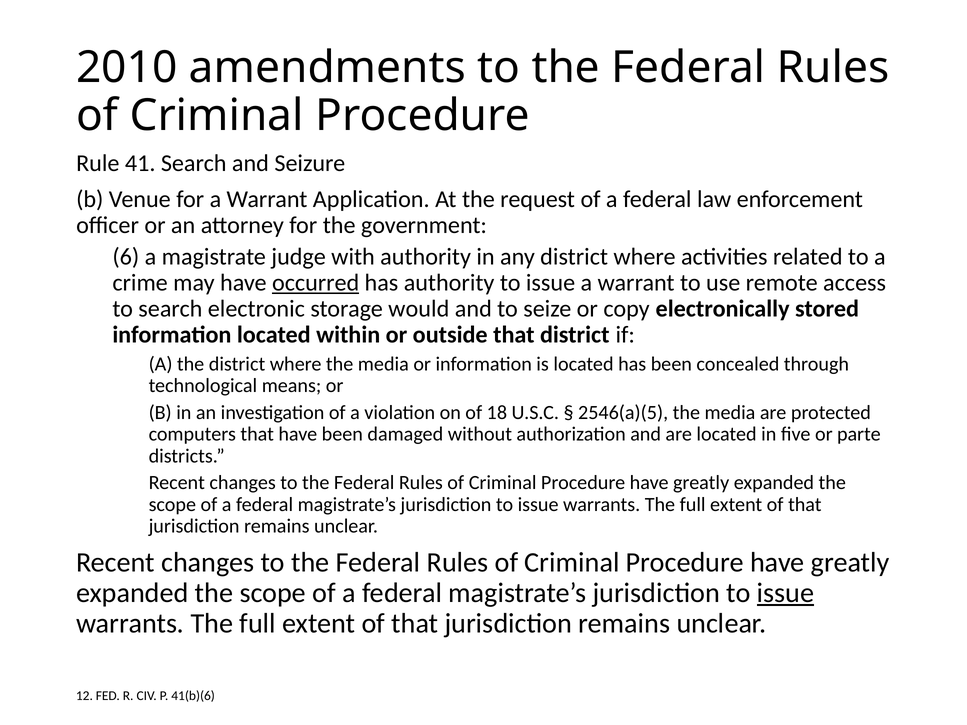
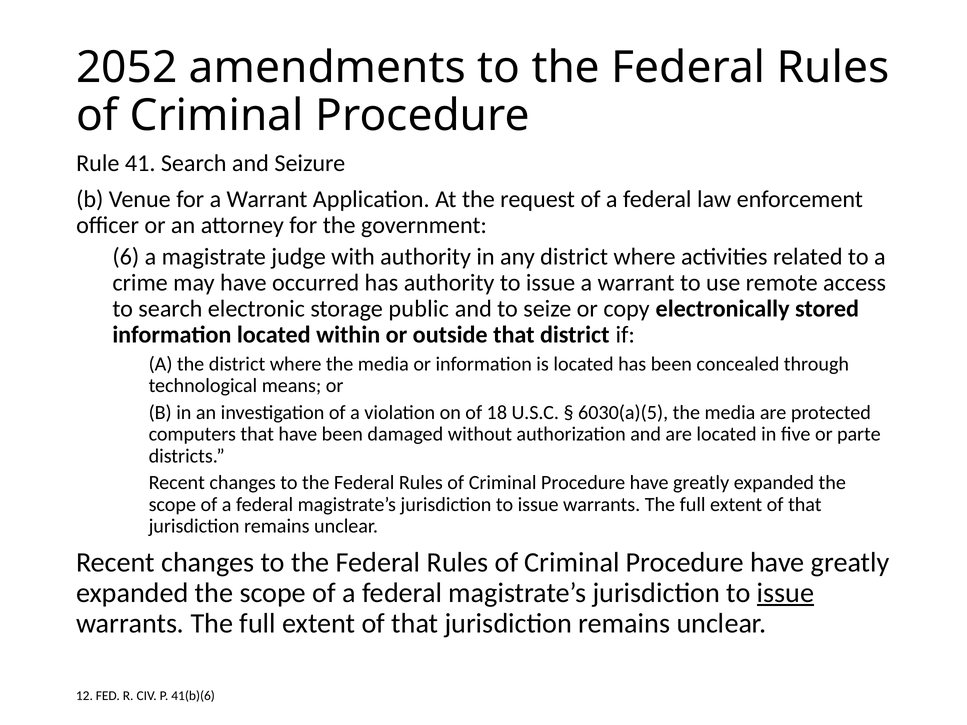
2010: 2010 -> 2052 (127, 68)
occurred underline: present -> none (316, 283)
would: would -> public (419, 309)
2546(a)(5: 2546(a)(5 -> 6030(a)(5 (623, 413)
